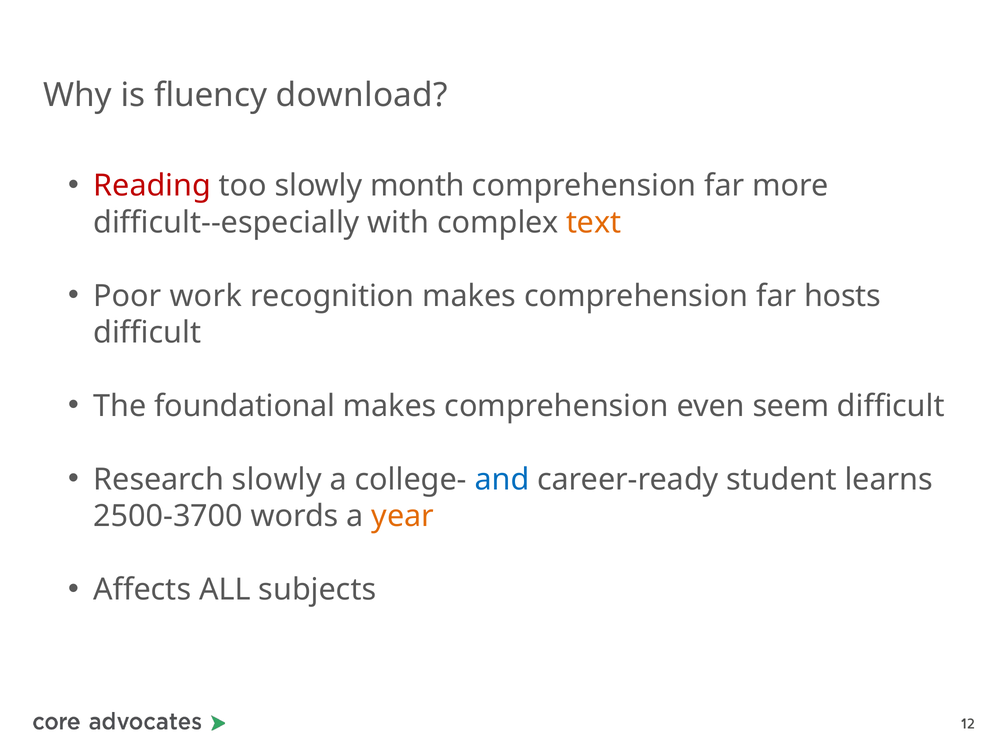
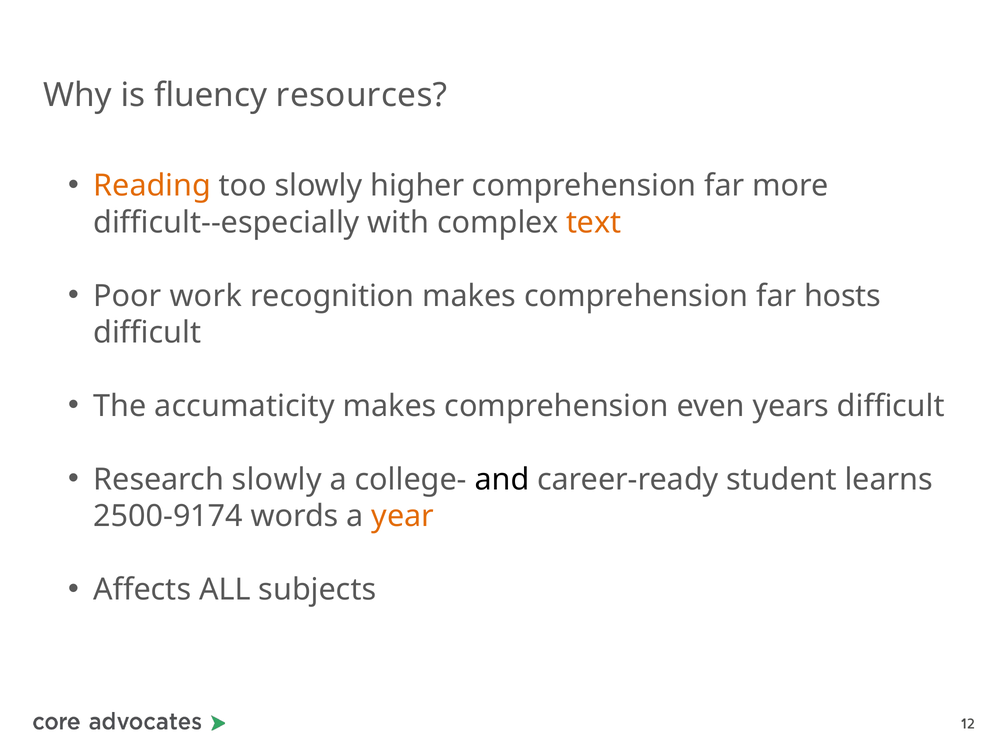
download: download -> resources (362, 95)
Reading colour: red -> orange (152, 186)
month: month -> higher (417, 186)
foundational: foundational -> accumaticity (244, 406)
seem: seem -> years (791, 406)
and colour: blue -> black (502, 479)
2500-3700: 2500-3700 -> 2500-9174 (168, 516)
